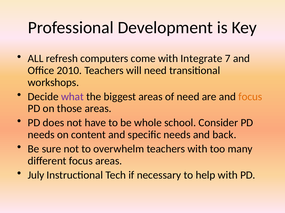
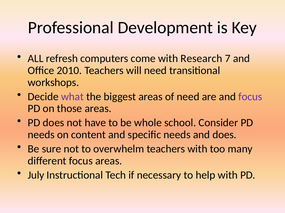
Integrate: Integrate -> Research (201, 59)
focus colour: orange -> purple (250, 97)
and back: back -> does (225, 135)
